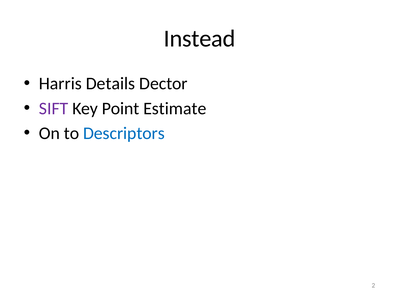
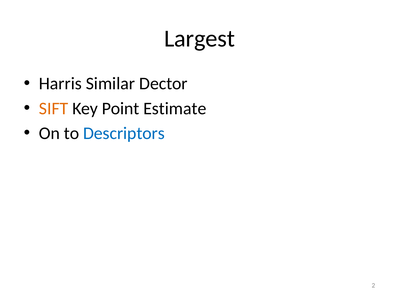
Instead: Instead -> Largest (200, 39)
Details: Details -> Similar (110, 84)
SIFT colour: purple -> orange (54, 109)
